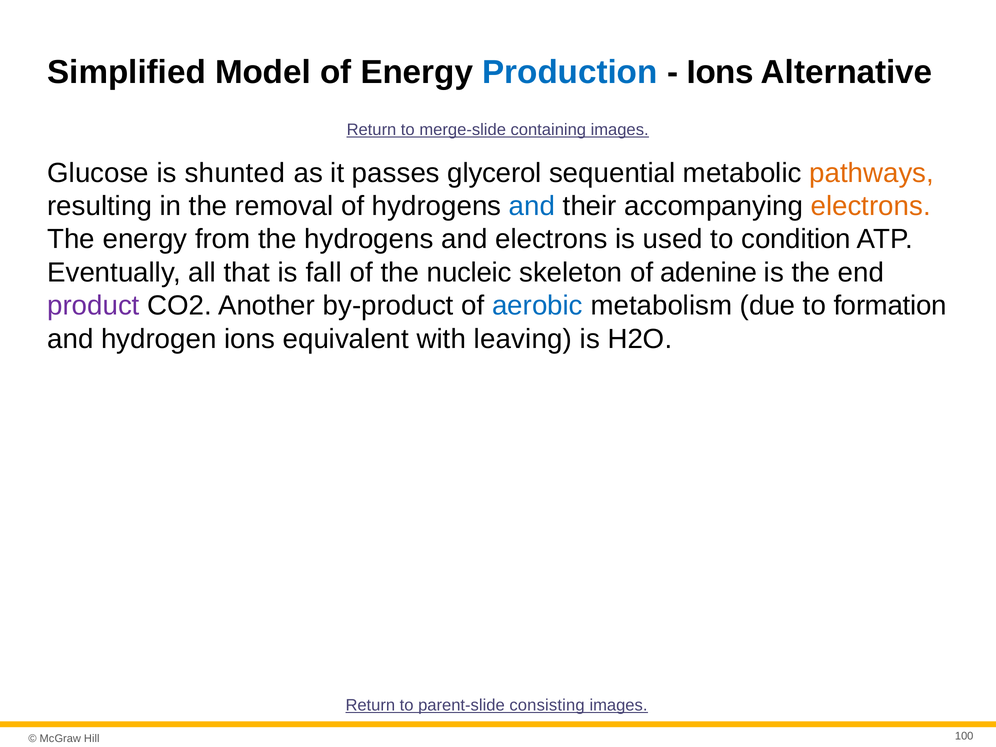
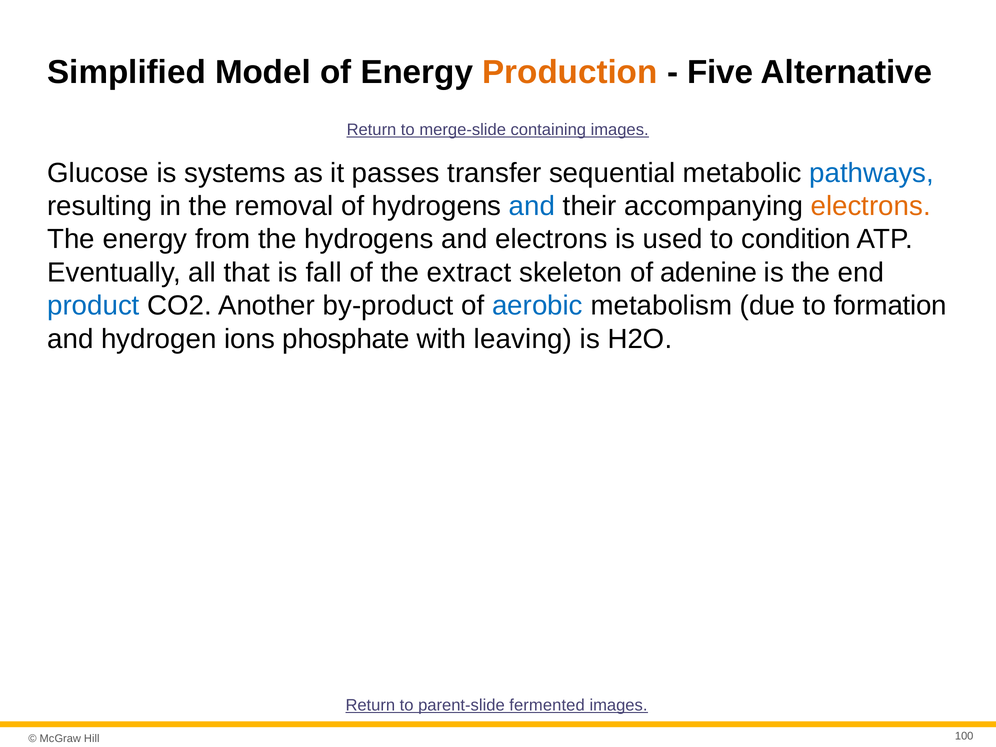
Production colour: blue -> orange (570, 72)
Ions: Ions -> Five (720, 72)
shunted: shunted -> systems (235, 173)
glycerol: glycerol -> transfer (494, 173)
pathways colour: orange -> blue (872, 173)
nucleic: nucleic -> extract (469, 273)
product colour: purple -> blue (93, 306)
equivalent: equivalent -> phosphate (346, 339)
consisting: consisting -> fermented (547, 705)
